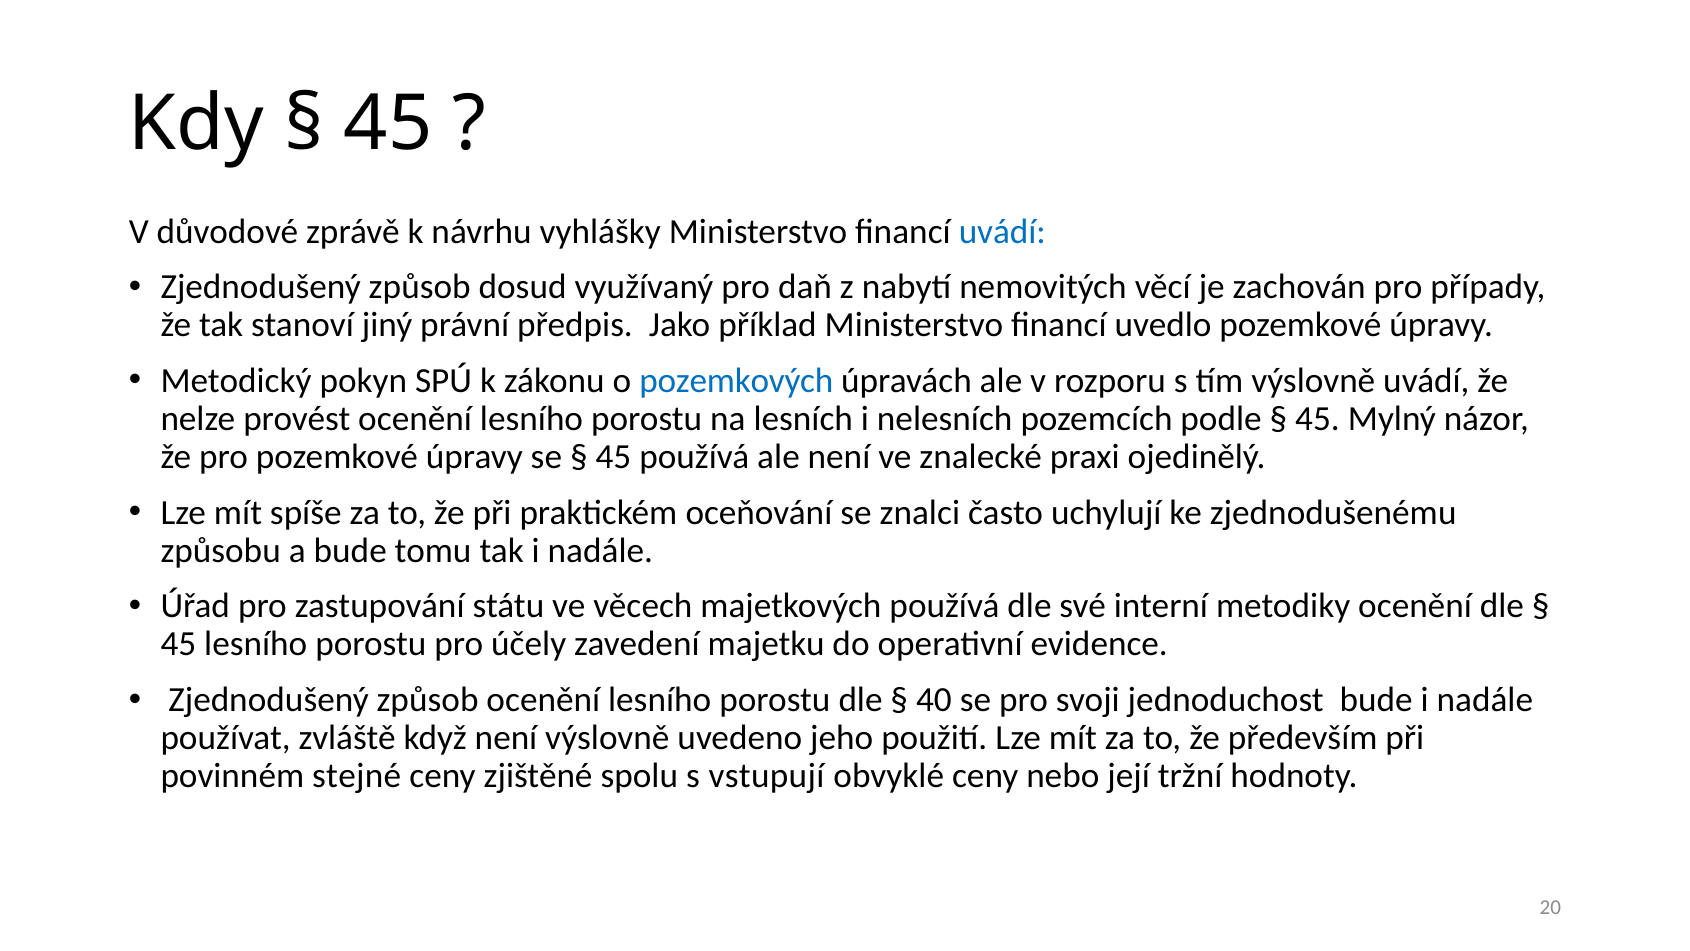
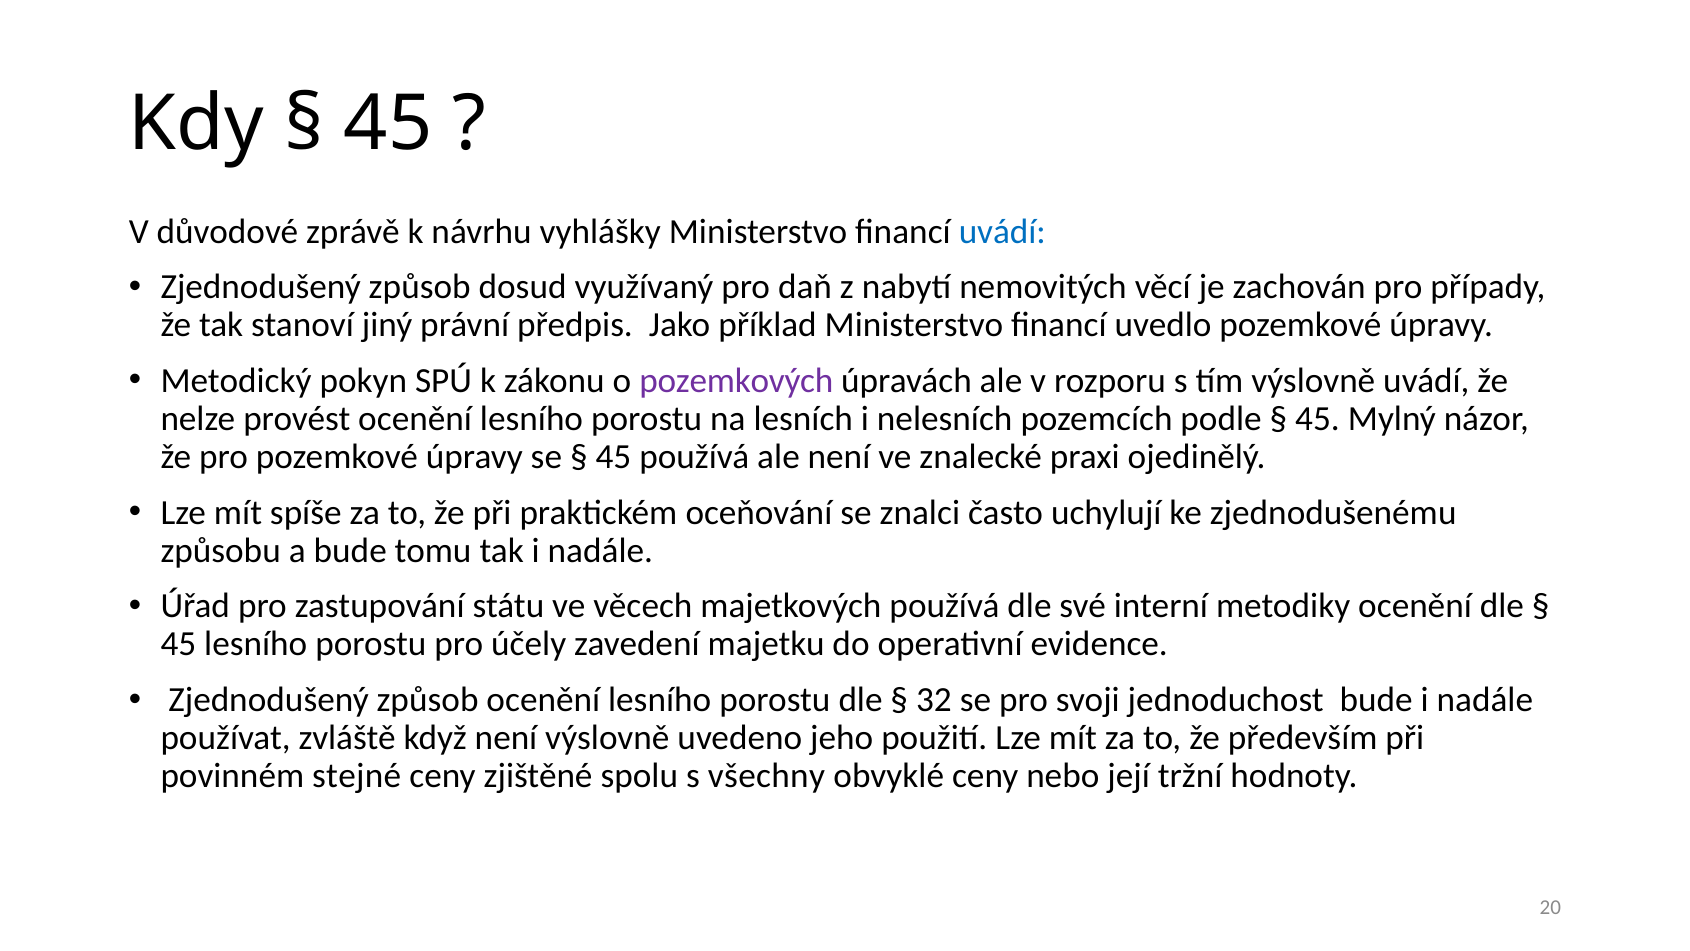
pozemkových colour: blue -> purple (736, 381)
40: 40 -> 32 (934, 700)
vstupují: vstupují -> všechny (766, 776)
